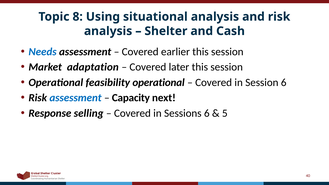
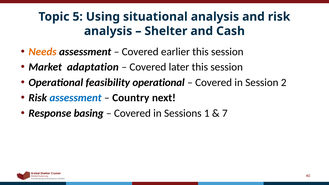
8: 8 -> 5 (78, 17)
Needs colour: blue -> orange (43, 52)
Session 6: 6 -> 2 (284, 83)
Capacity: Capacity -> Country (131, 98)
selling: selling -> basing (89, 113)
Sessions 6: 6 -> 1 (207, 113)
5: 5 -> 7 (225, 113)
